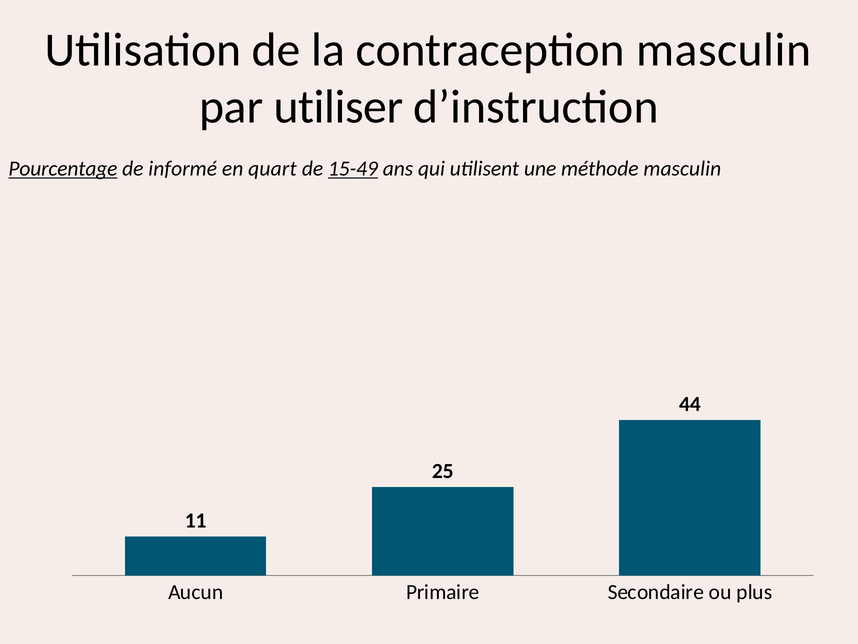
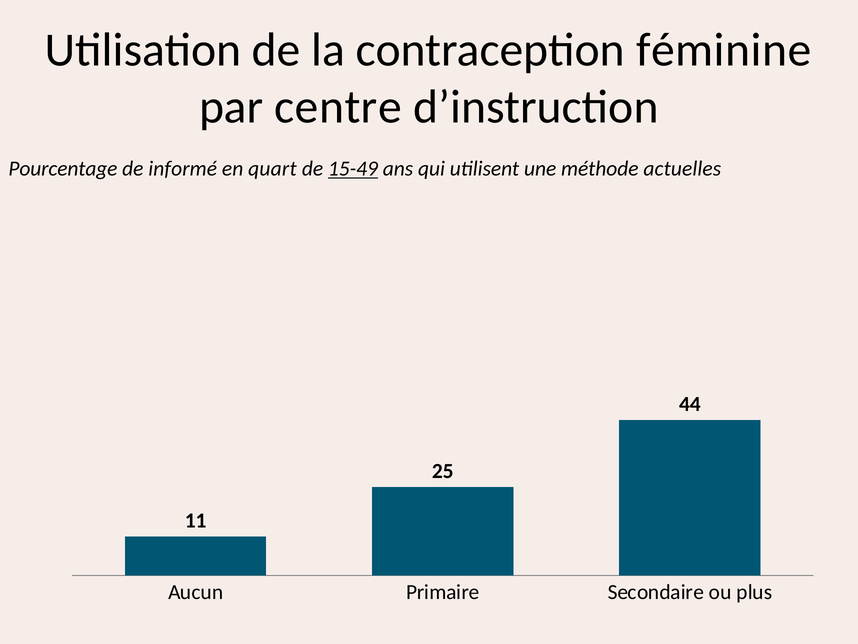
contraception masculin: masculin -> féminine (724, 50)
utiliser: utiliser -> centre (338, 107)
Pourcentage underline: present -> none (63, 169)
méthode masculin: masculin -> actuelles (682, 169)
